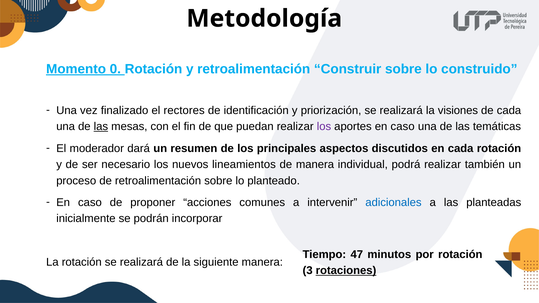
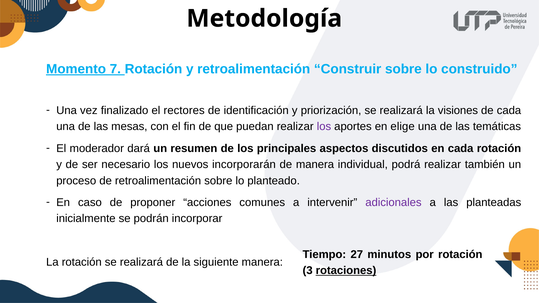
0: 0 -> 7 (115, 69)
las underline: present -> none (101, 127)
aportes en caso: caso -> elige (403, 127)
lineamientos: lineamientos -> incorporarán (244, 165)
adicionales colour: blue -> purple (393, 203)
47: 47 -> 27 (357, 254)
